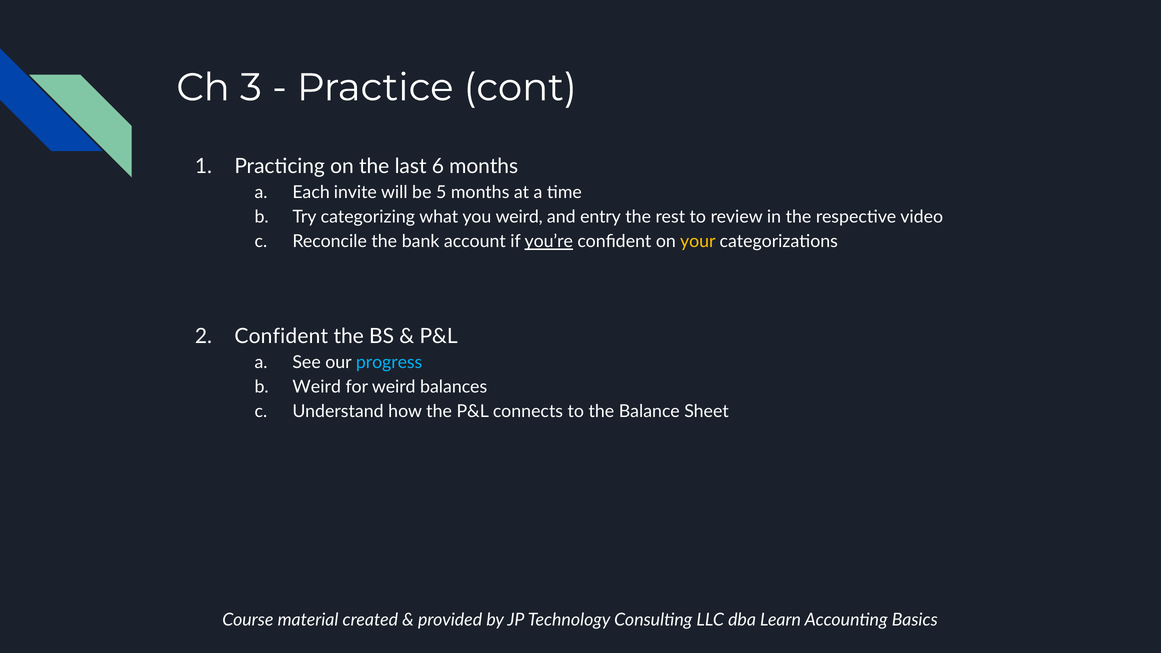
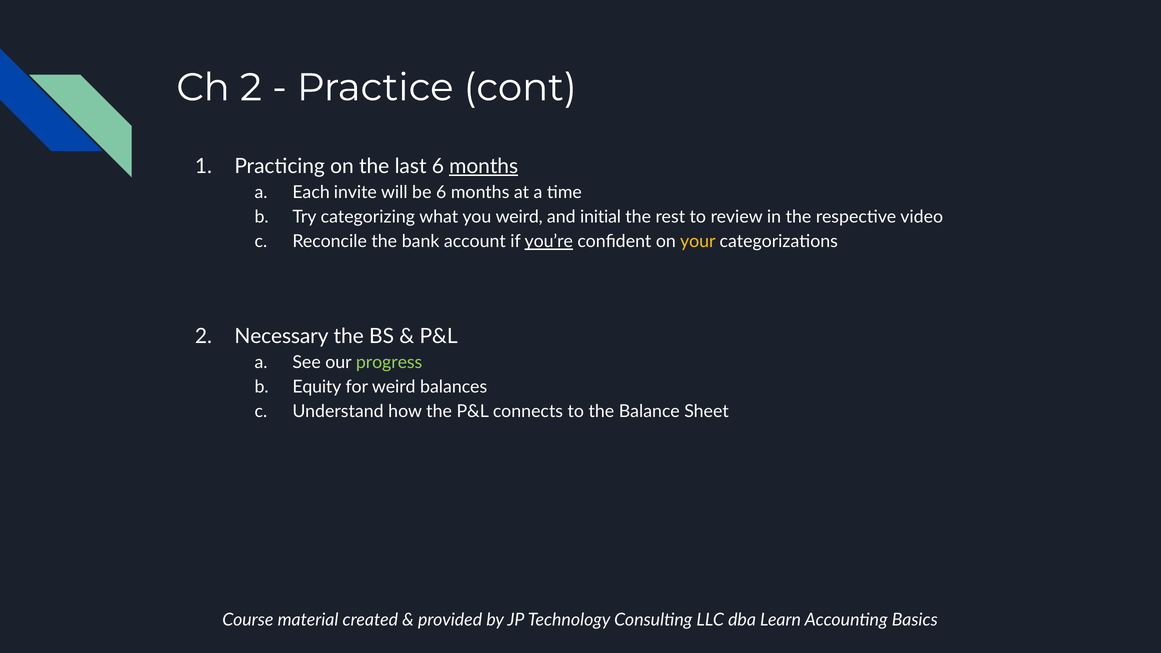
Ch 3: 3 -> 2 (251, 88)
months underline: none -> present (484, 166)
be 5: 5 -> 6 (441, 193)
entry: entry -> initial (601, 217)
Confident: Confident -> Necessary (281, 336)
progress colour: light blue -> light green (389, 362)
Weird: Weird -> Equity (317, 387)
